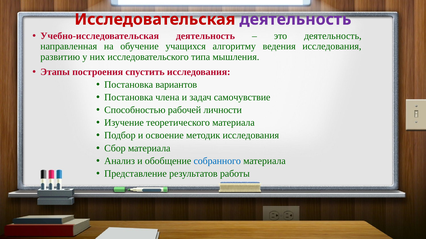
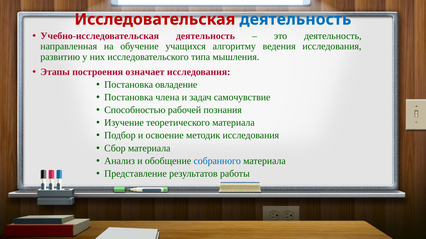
деятельность colour: purple -> blue (295, 19)
спустить: спустить -> означает (145, 72)
вариантов: вариантов -> овладение (176, 85)
личности: личности -> познания (223, 110)
